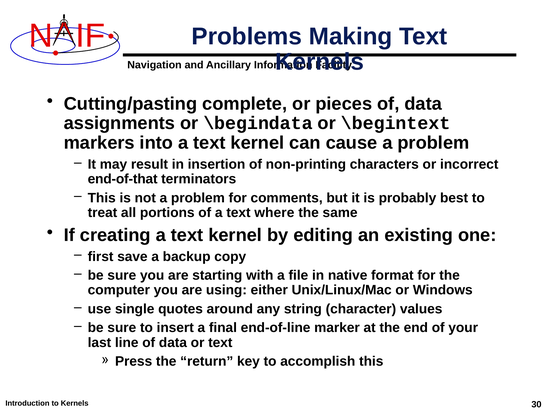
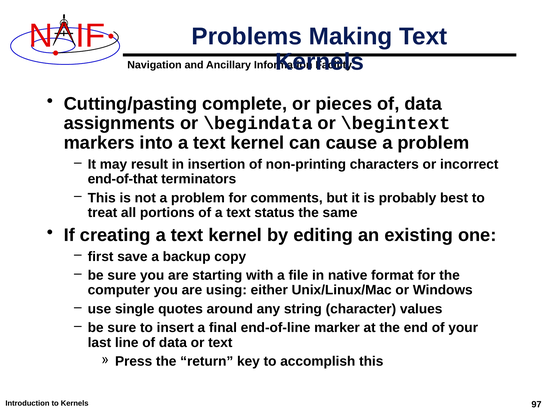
where: where -> status (274, 213)
30: 30 -> 97 (536, 405)
